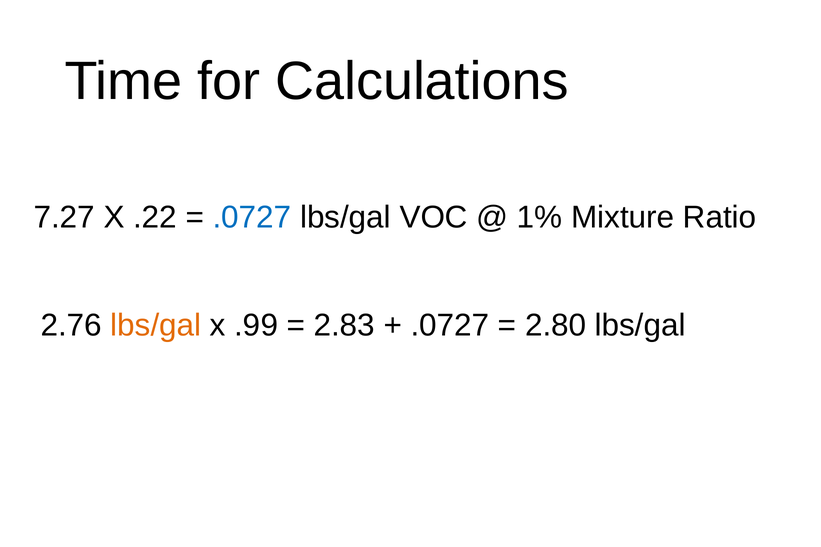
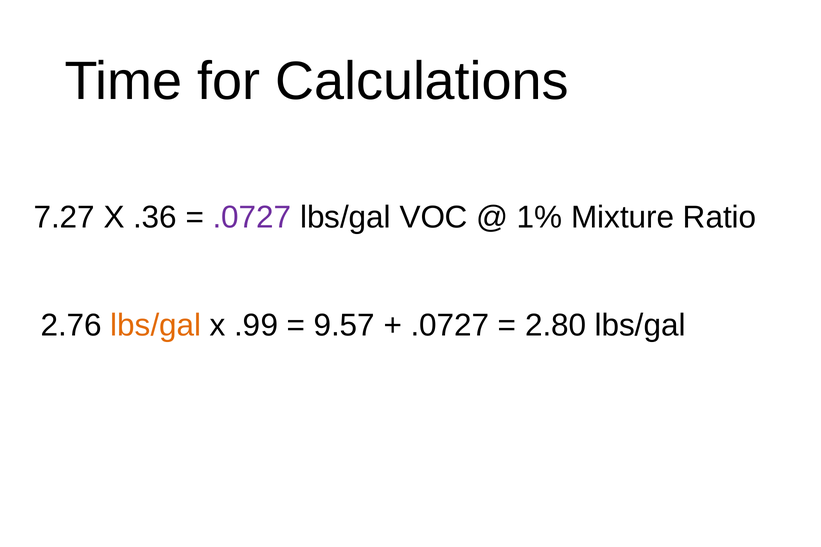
.22: .22 -> .36 (155, 217)
.0727 colour: blue -> purple (252, 217)
2.83: 2.83 -> 9.57 (344, 325)
